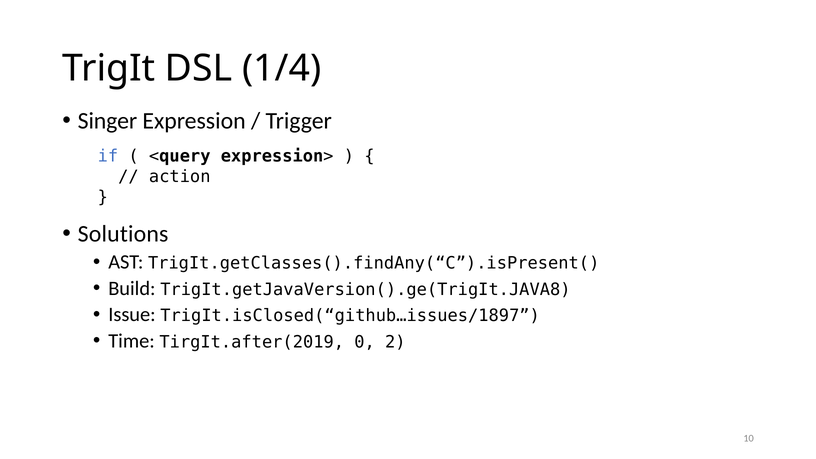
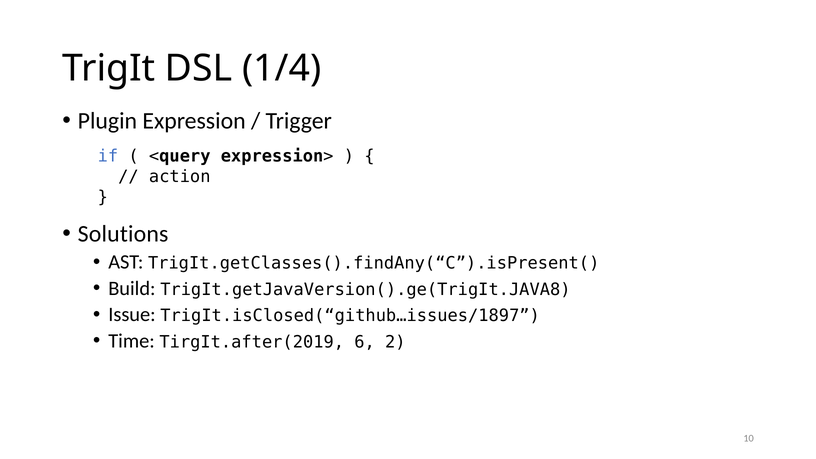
Singer: Singer -> Plugin (107, 121)
0: 0 -> 6 (365, 342)
